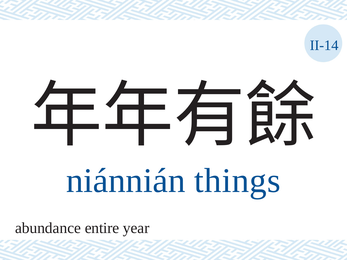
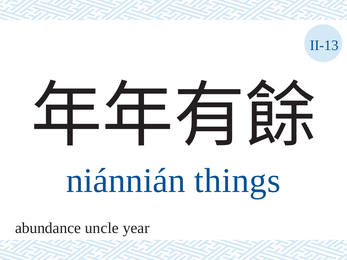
II-14: II-14 -> II-13 (324, 45)
entire: entire -> uncle (102, 228)
